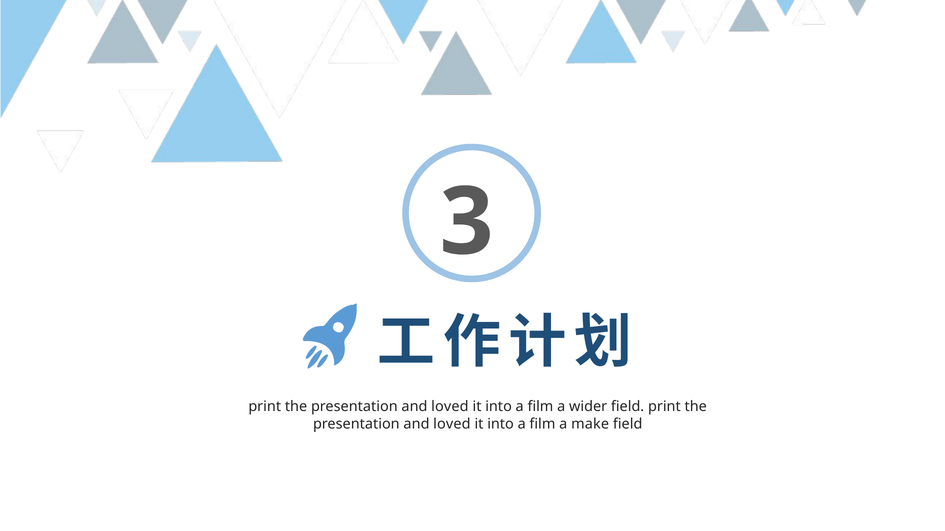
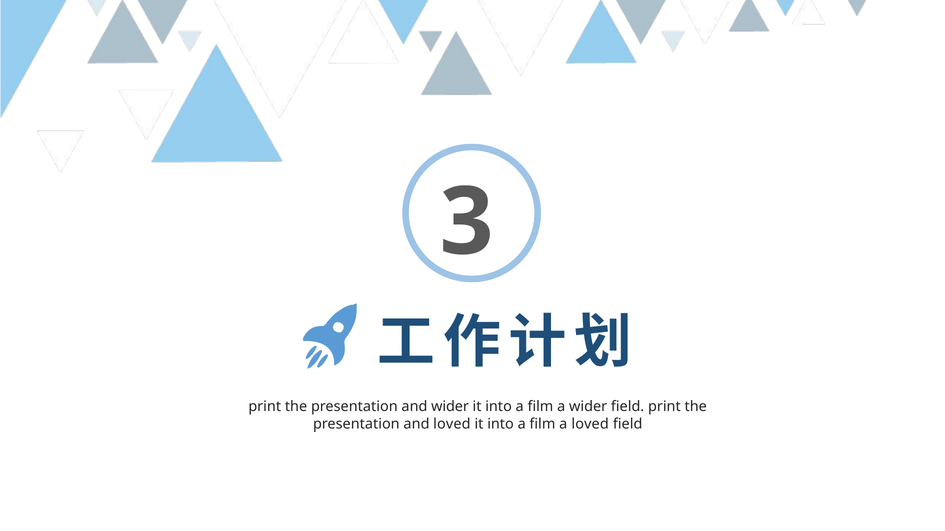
loved: loved -> wider (450, 407)
a make: make -> loved (590, 424)
